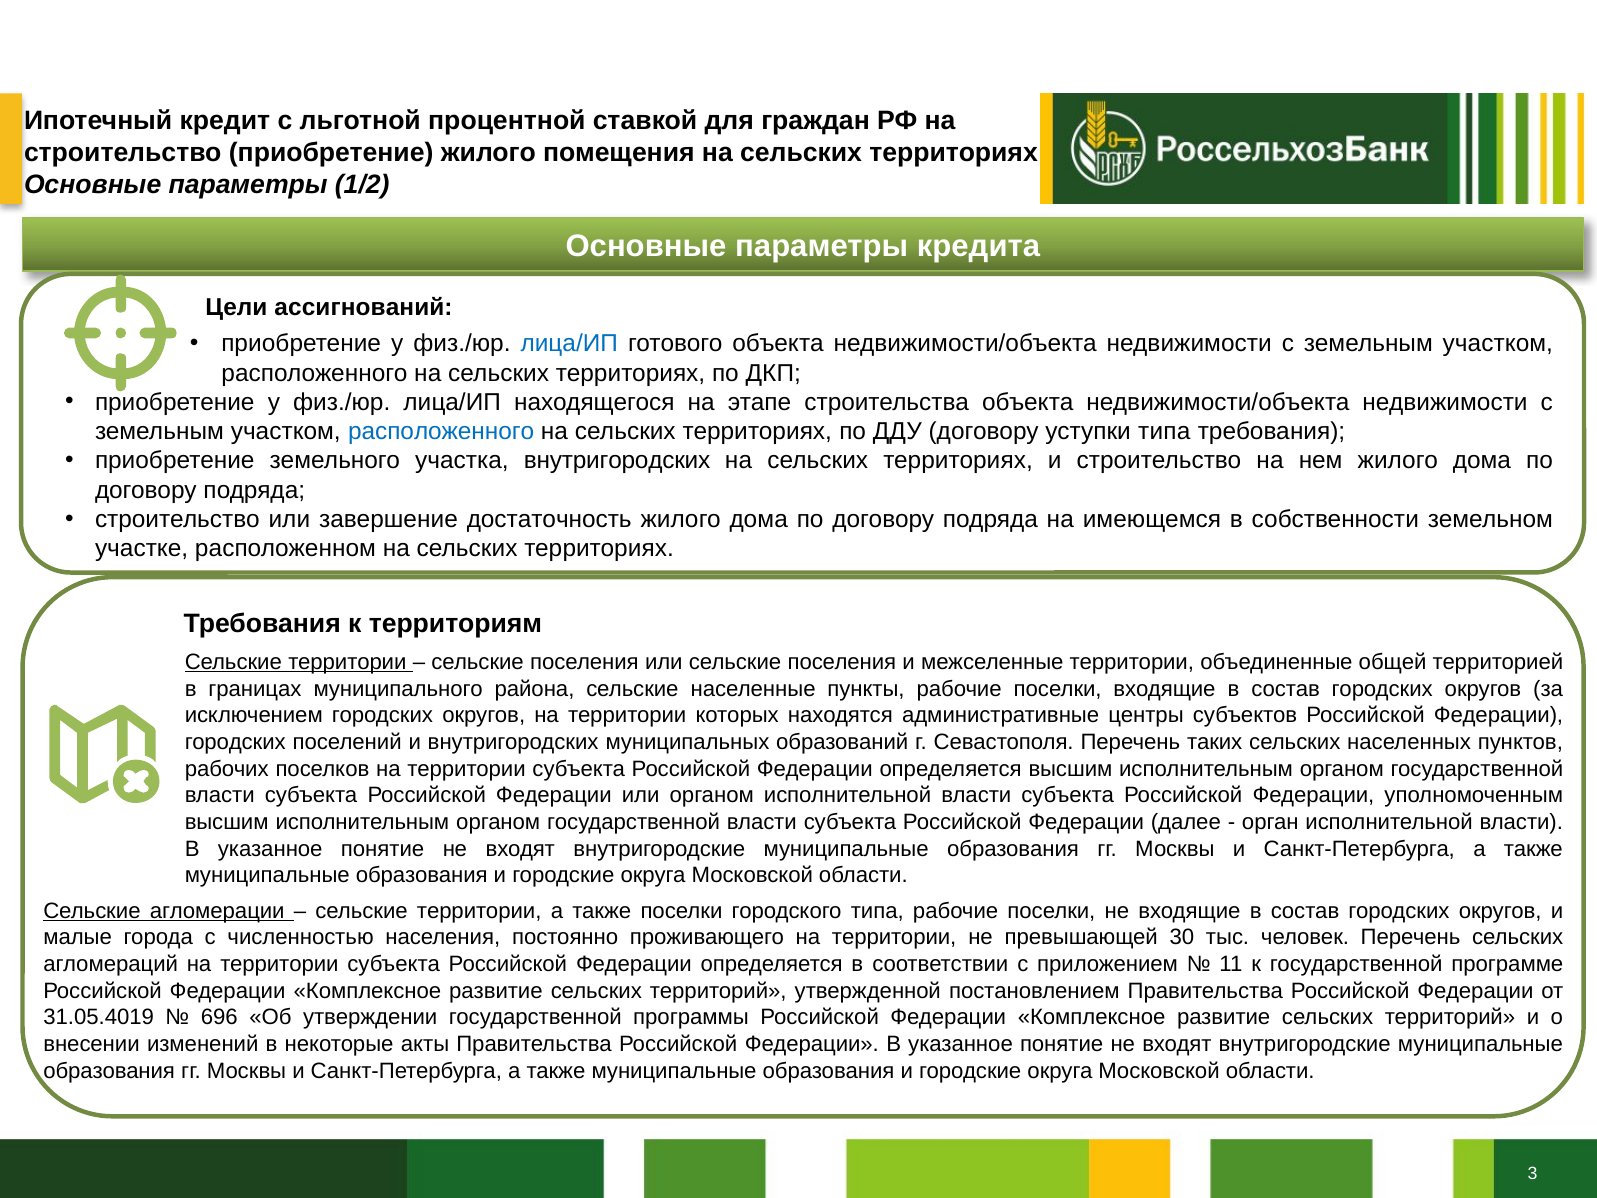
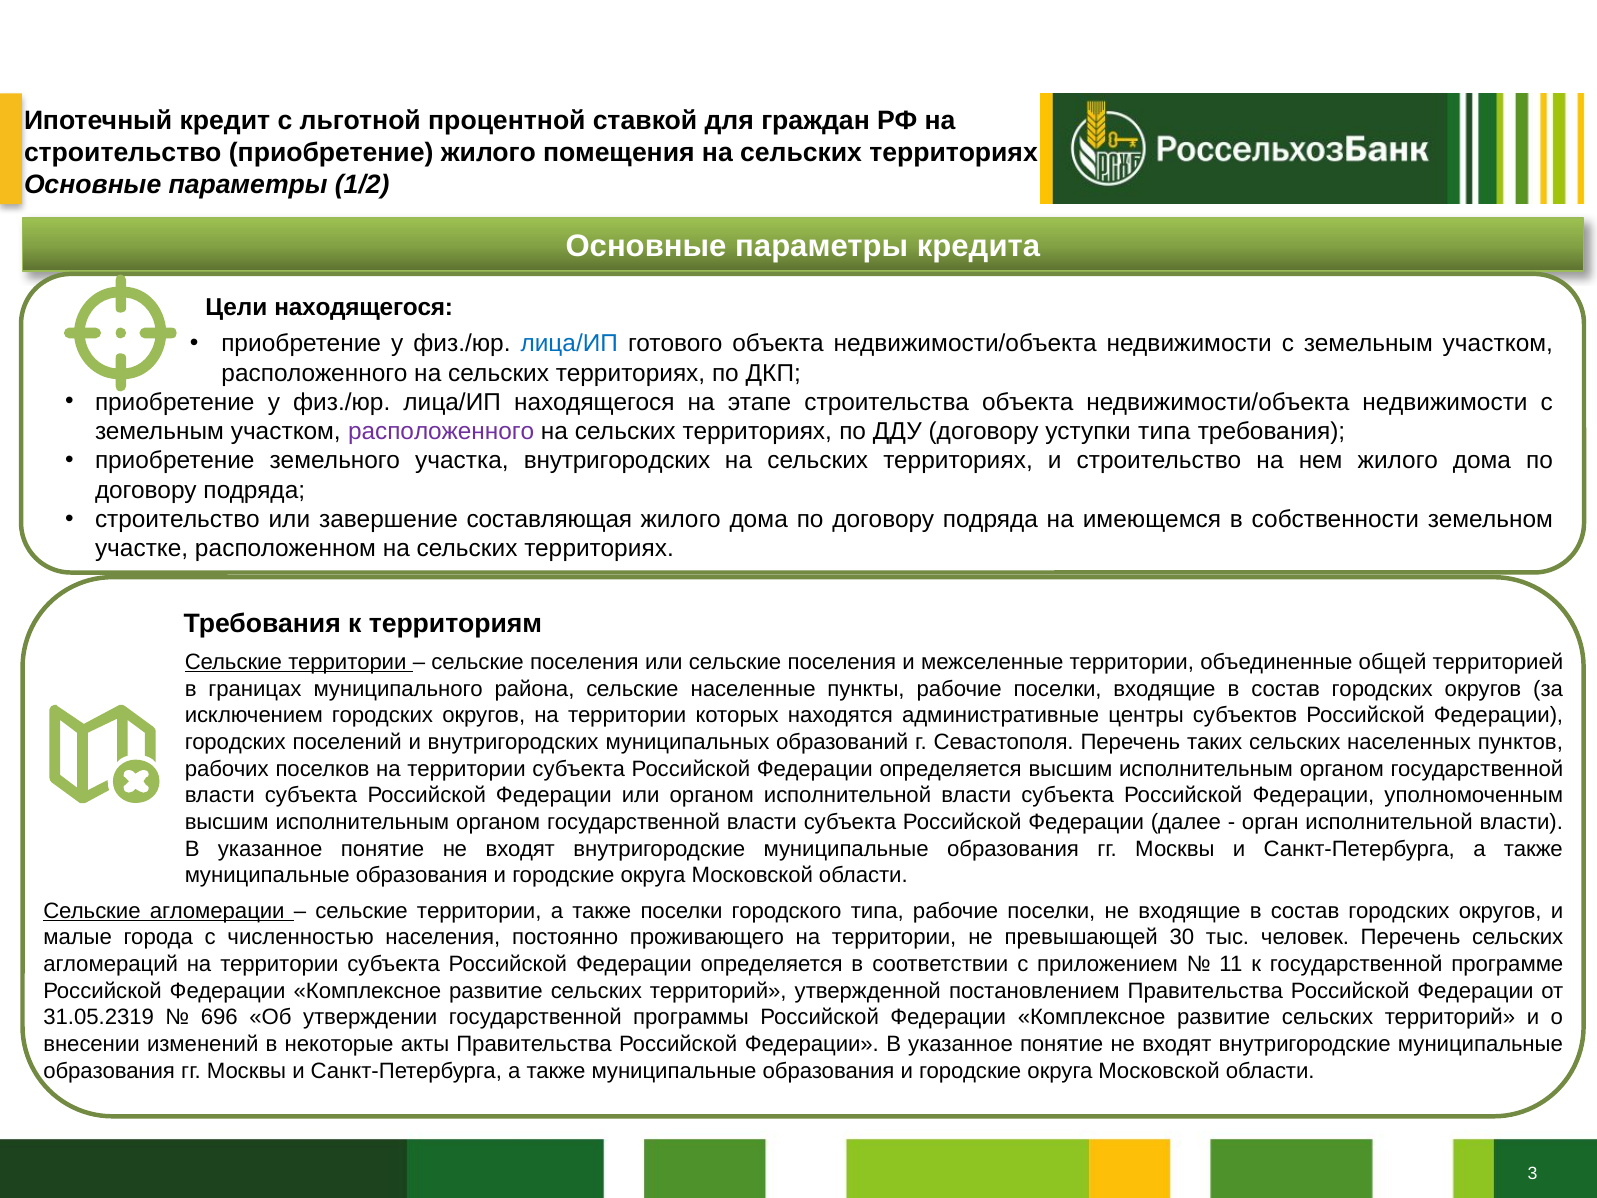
Цели ассигнований: ассигнований -> находящегося (364, 307)
расположенного colour: blue -> purple (441, 432)
достаточность: достаточность -> составляющая (549, 519)
31.05.4019: 31.05.4019 -> 31.05.2319 (99, 1017)
